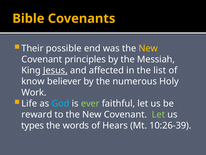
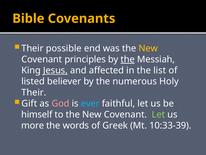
the underline: none -> present (128, 59)
know: know -> listed (33, 81)
Work: Work -> Their (34, 92)
Life: Life -> Gift (29, 103)
God colour: light blue -> pink (60, 103)
ever colour: light green -> light blue (90, 103)
reward: reward -> himself (37, 114)
types: types -> more (33, 125)
Hears: Hears -> Greek (115, 125)
10:26-39: 10:26-39 -> 10:33-39 (170, 125)
